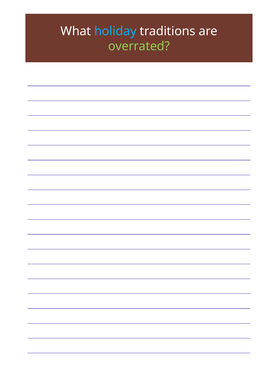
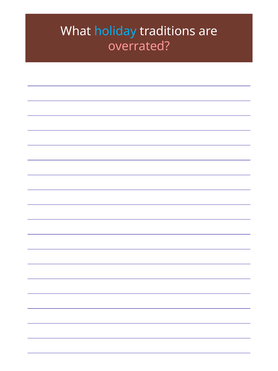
overrated colour: light green -> pink (139, 46)
